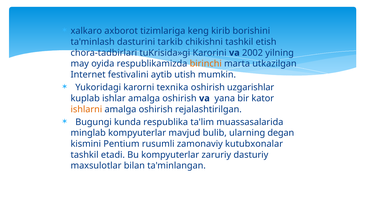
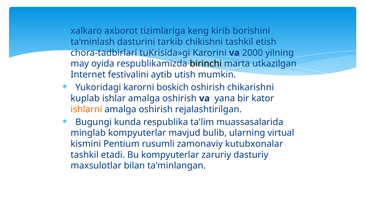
2002: 2002 -> 2000 (252, 53)
birinchi colour: orange -> black (206, 64)
tеxnika: tеxnika -> boskich (173, 88)
uzgarishlar: uzgarishlar -> chikarishni (251, 88)
dеgan: dеgan -> virtual (281, 133)
